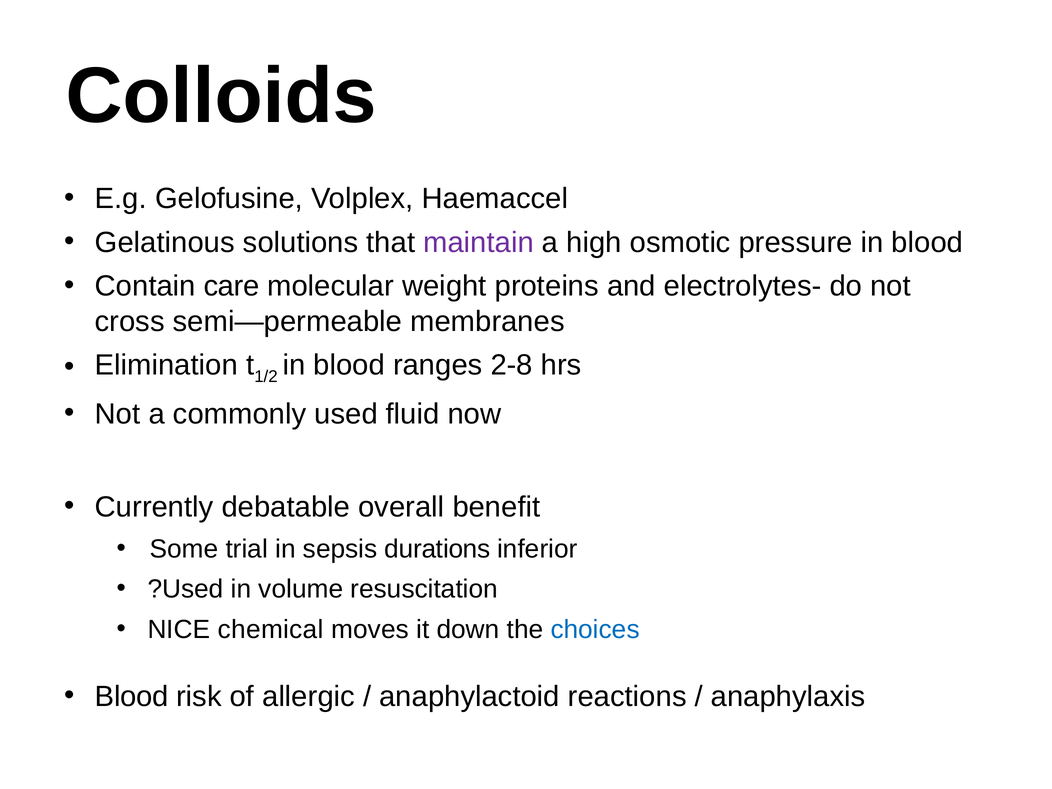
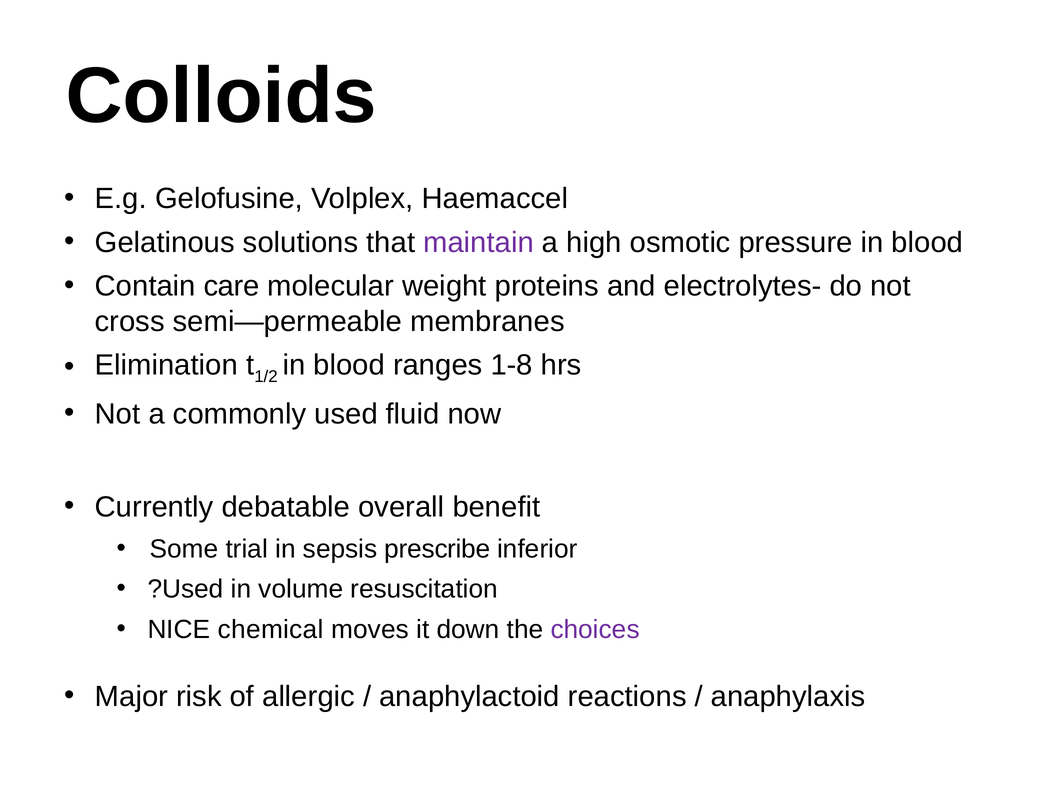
2-8: 2-8 -> 1-8 (512, 365)
durations: durations -> prescribe (437, 549)
choices colour: blue -> purple (595, 630)
Blood: Blood -> Major (131, 696)
